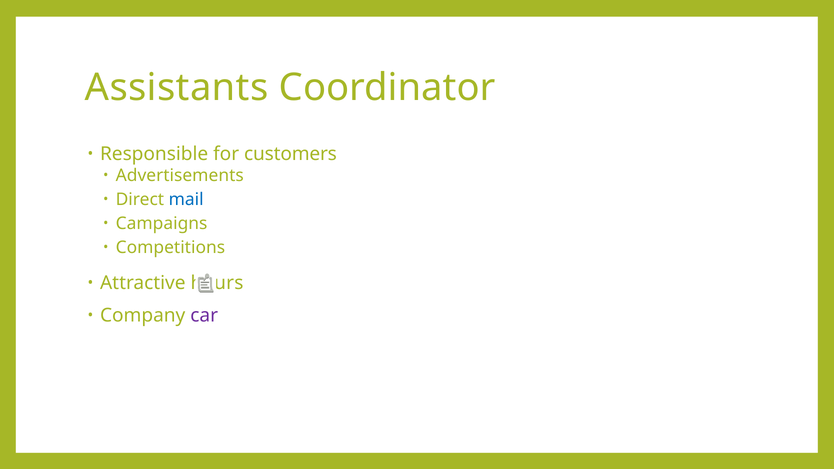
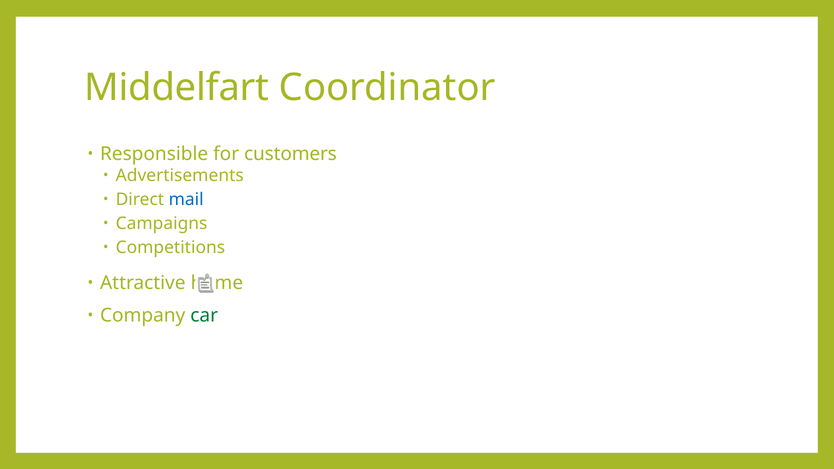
Assistants: Assistants -> Middelfart (177, 88)
hours: hours -> home (217, 283)
car colour: purple -> green (204, 316)
